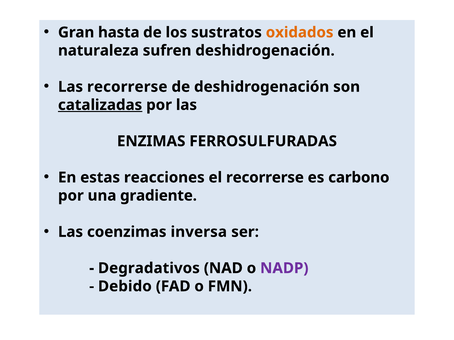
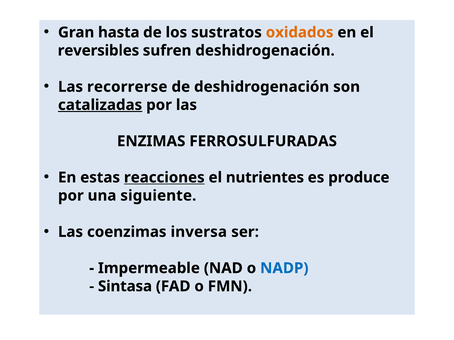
naturaleza: naturaleza -> reversibles (98, 51)
reacciones underline: none -> present (164, 178)
el recorrerse: recorrerse -> nutrientes (265, 178)
carbono: carbono -> produce (359, 178)
gradiente: gradiente -> siguiente (158, 196)
Degradativos: Degradativos -> Impermeable (149, 269)
NADP colour: purple -> blue (284, 269)
Debido: Debido -> Sintasa (125, 287)
